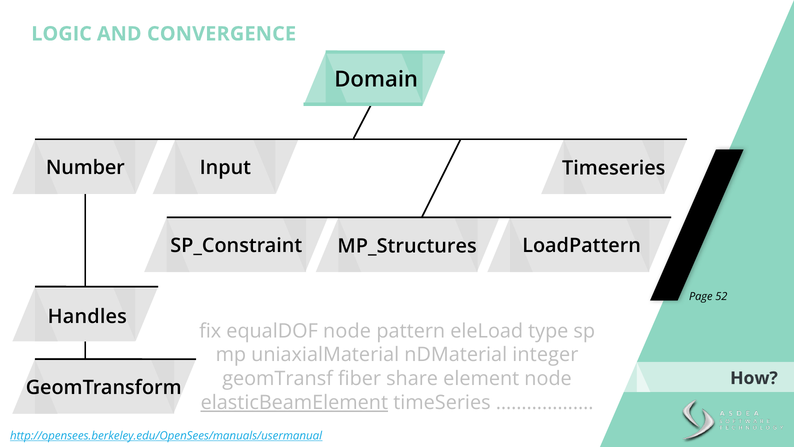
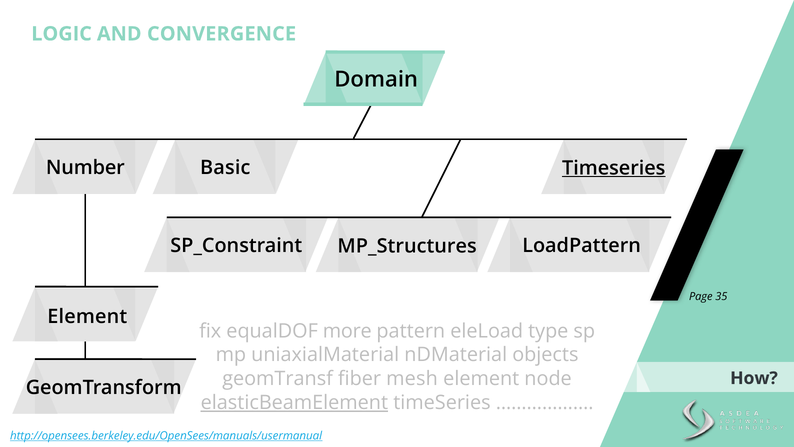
Input: Input -> Basic (225, 168)
Timeseries underline: none -> present (614, 168)
52: 52 -> 35 (721, 296)
Handles: Handles -> Element (87, 317)
equalDOF node: node -> more (347, 331)
integer: integer -> objects (545, 355)
share: share -> mesh (412, 378)
